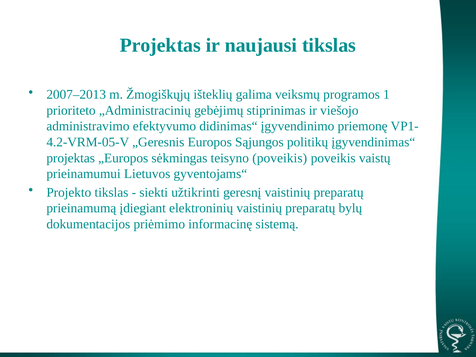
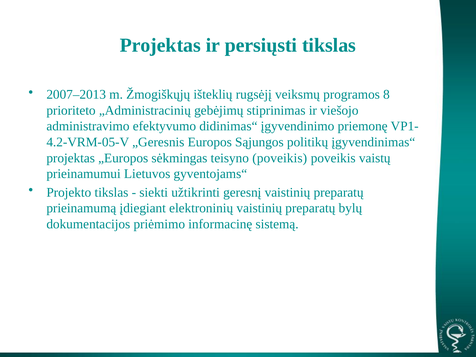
naujausi: naujausi -> persiųsti (261, 45)
galima: galima -> rugsėjį (254, 95)
1: 1 -> 8 (386, 95)
